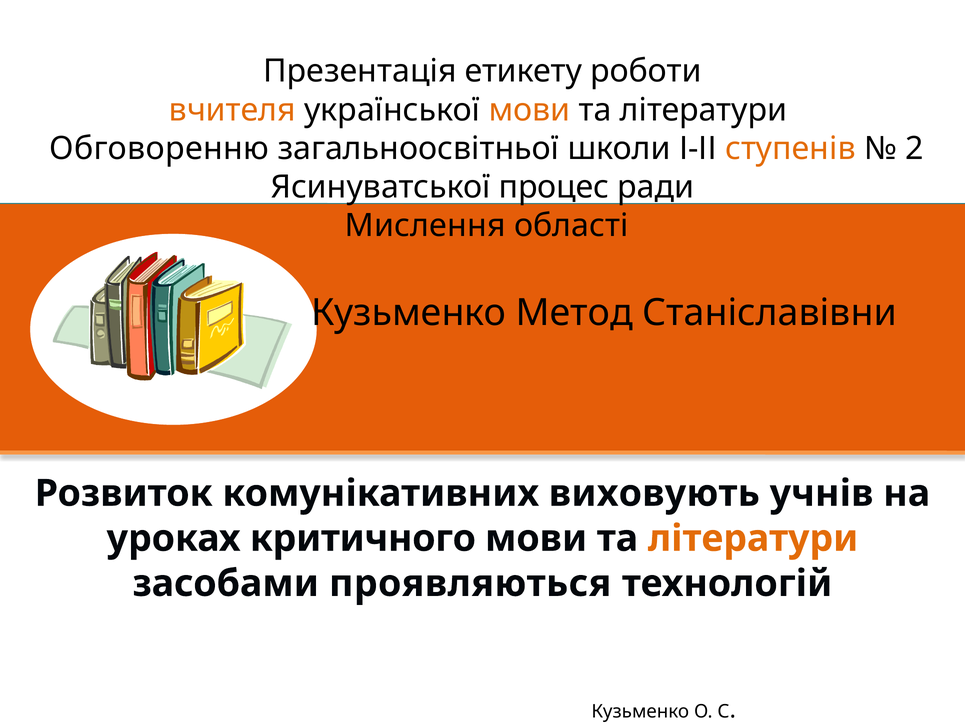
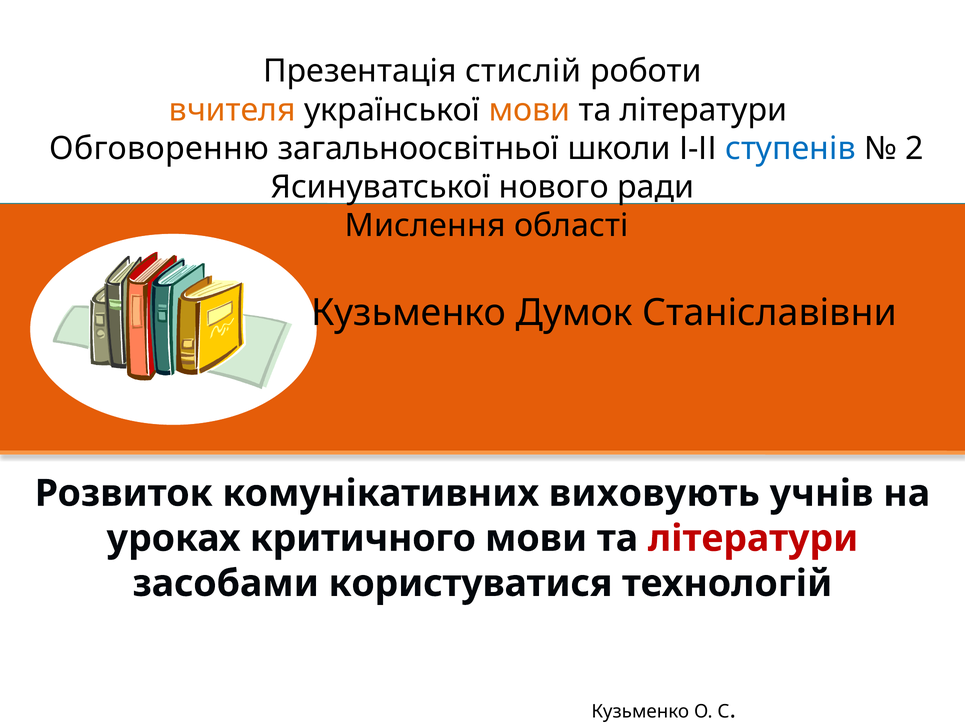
етикету: етикету -> стислій (523, 71)
ступенів colour: orange -> blue (790, 149)
процес: процес -> нового (554, 187)
Метод: Метод -> Думок (574, 313)
літератури colour: orange -> red (753, 538)
проявляються: проявляються -> користуватися (471, 583)
